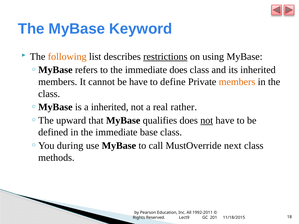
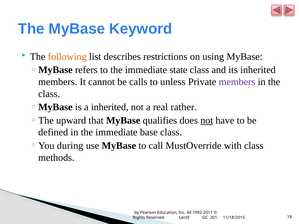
restrictions underline: present -> none (165, 57)
immediate does: does -> state (178, 70)
be have: have -> calls (138, 82)
define: define -> unless (173, 82)
members colour: orange -> purple (237, 82)
next: next -> with (233, 146)
